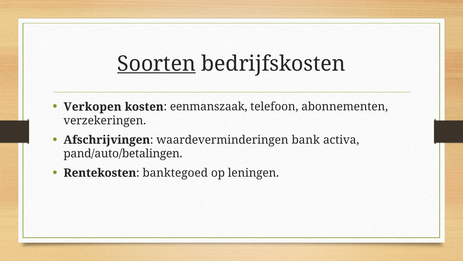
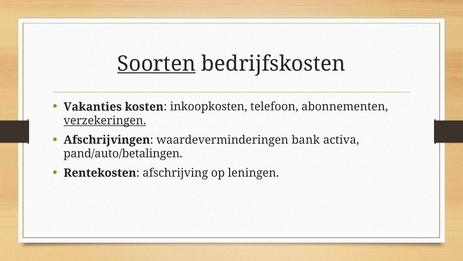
Verkopen: Verkopen -> Vakanties (93, 107)
eenmanszaak: eenmanszaak -> inkoopkosten (209, 107)
verzekeringen underline: none -> present (105, 120)
banktegoed: banktegoed -> afschrijving (175, 173)
